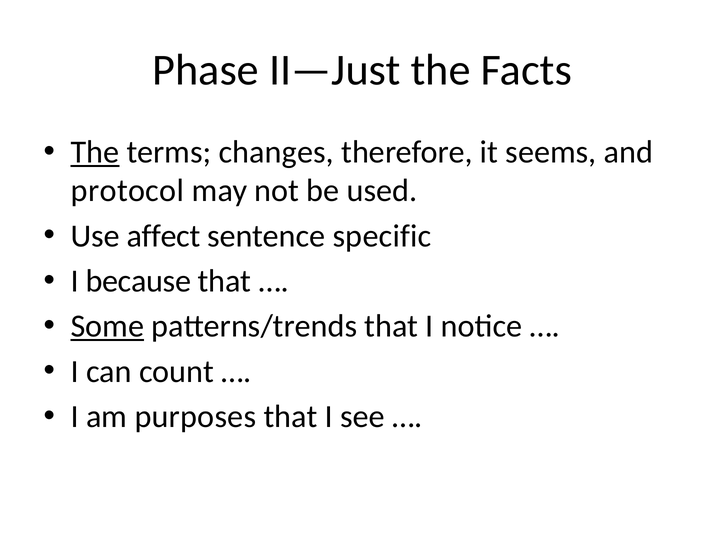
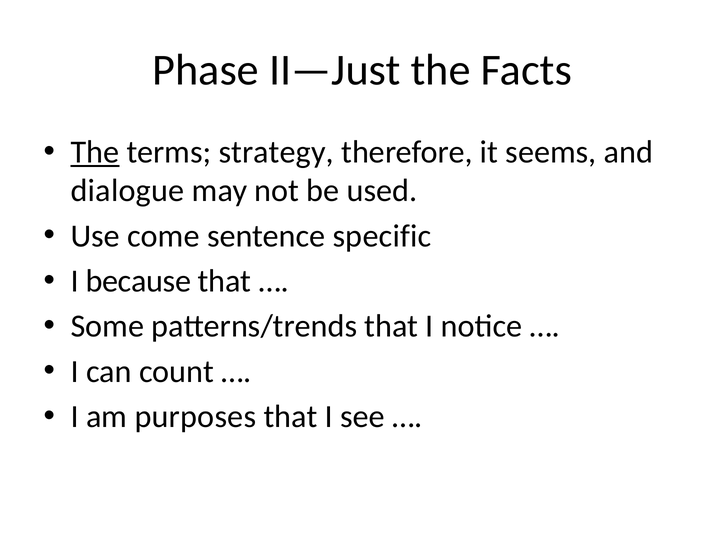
changes: changes -> strategy (276, 152)
protocol: protocol -> dialogue (128, 191)
affect: affect -> come (163, 236)
Some underline: present -> none (107, 326)
